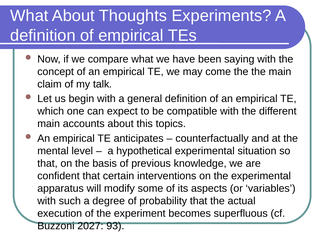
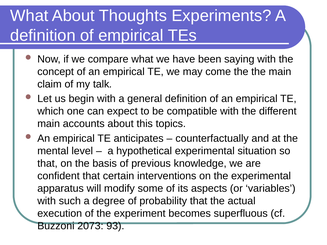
2027: 2027 -> 2073 (90, 226)
